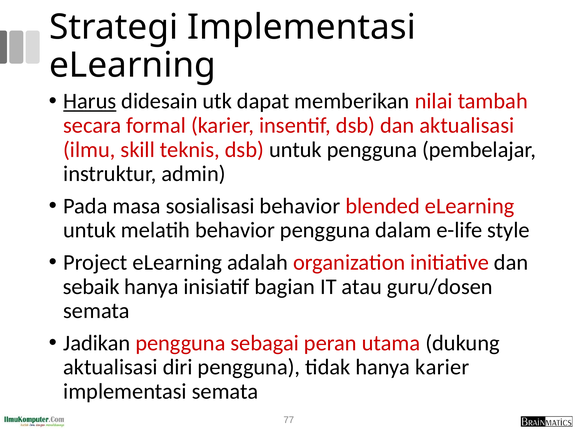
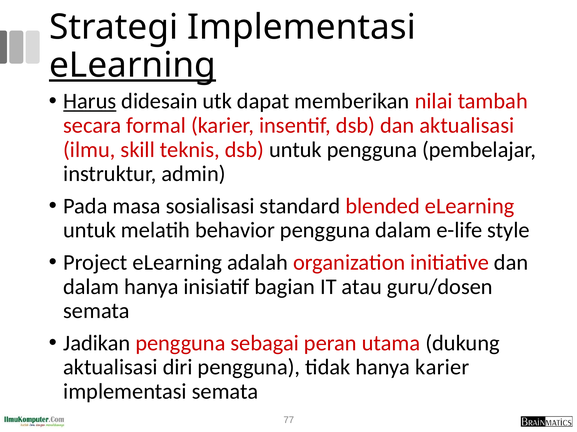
eLearning underline: none -> present (132, 65)
sosialisasi behavior: behavior -> standard (300, 206)
sebaik: sebaik -> dalam (91, 287)
